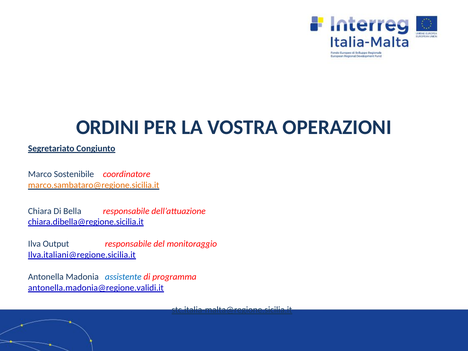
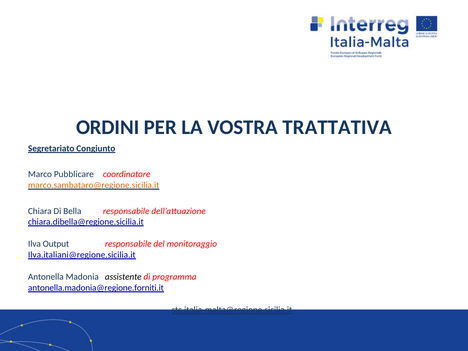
OPERAZIONI: OPERAZIONI -> TRATTATIVA (337, 127)
Sostenibile: Sostenibile -> Pubblicare (74, 174)
assistente colour: blue -> black (123, 277)
antonella.madonia@regione.validi.it: antonella.madonia@regione.validi.it -> antonella.madonia@regione.forniti.it (96, 288)
